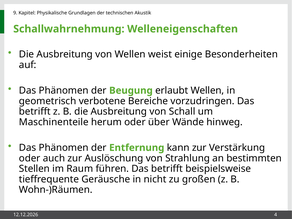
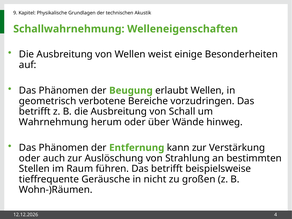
Maschinenteile: Maschinenteile -> Wahrnehmung (54, 122)
